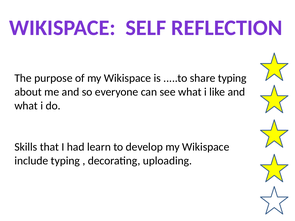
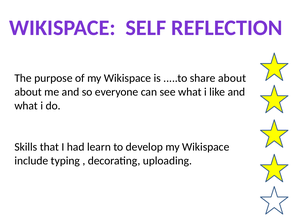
share typing: typing -> about (232, 78)
